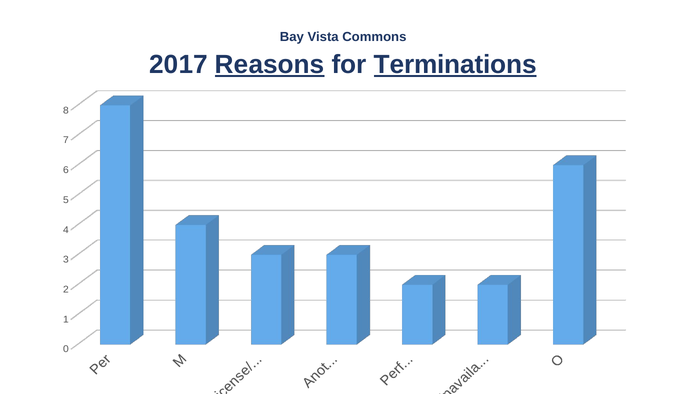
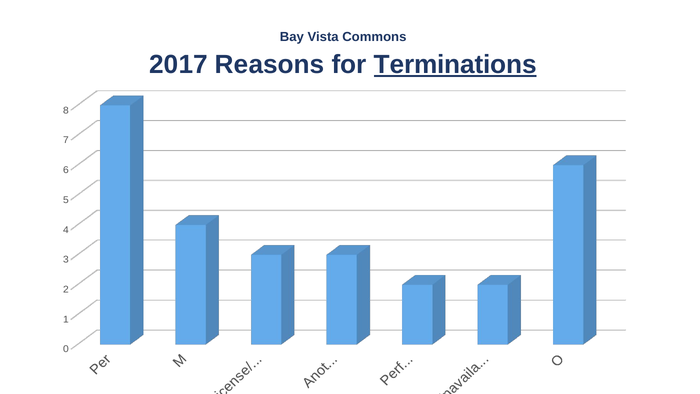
Reasons underline: present -> none (270, 65)
